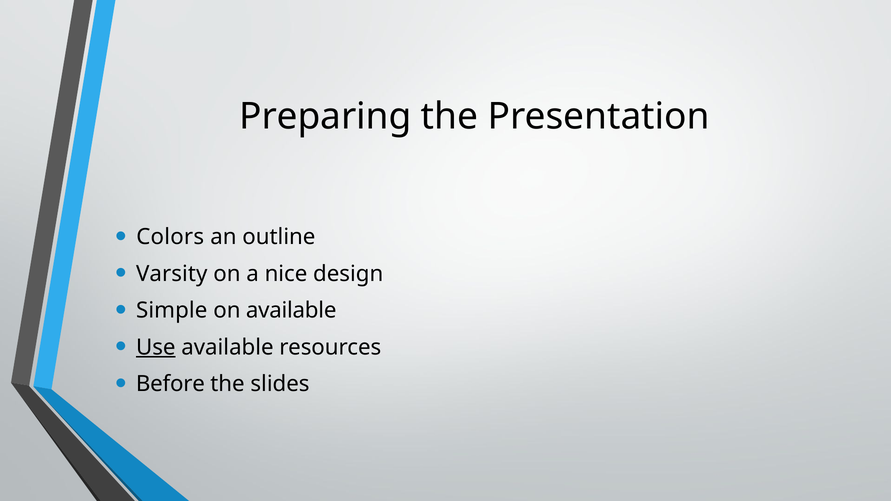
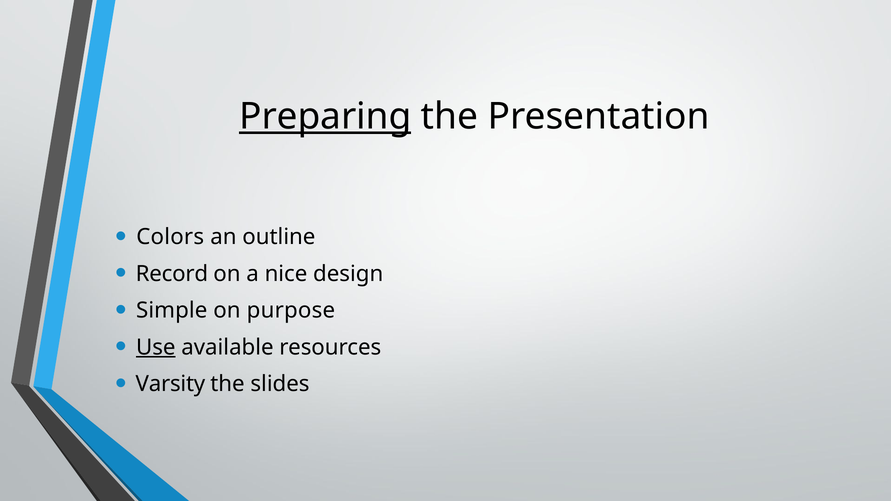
Preparing underline: none -> present (325, 117)
Varsity: Varsity -> Record (172, 274)
on available: available -> purpose (291, 311)
Before: Before -> Varsity (170, 384)
